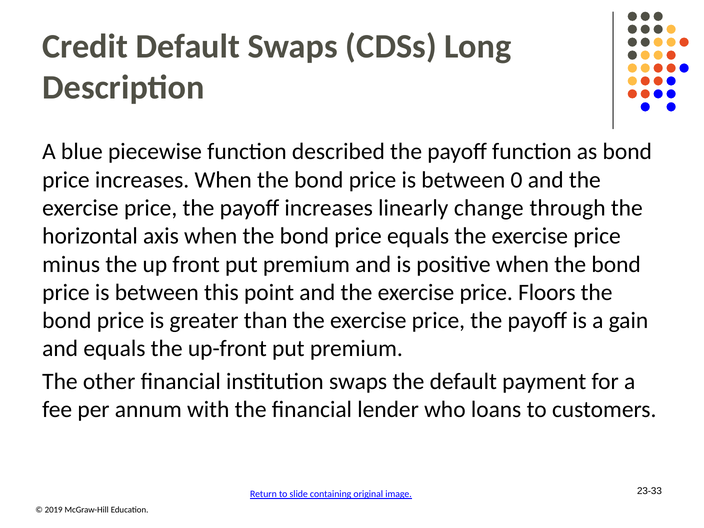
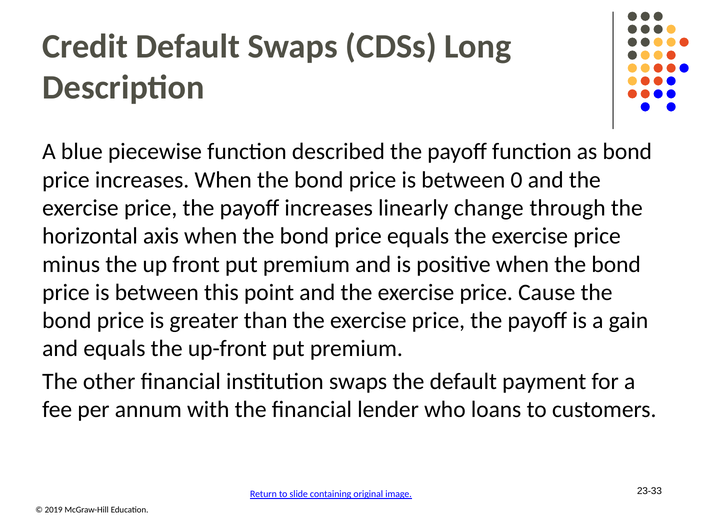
Floors: Floors -> Cause (547, 292)
